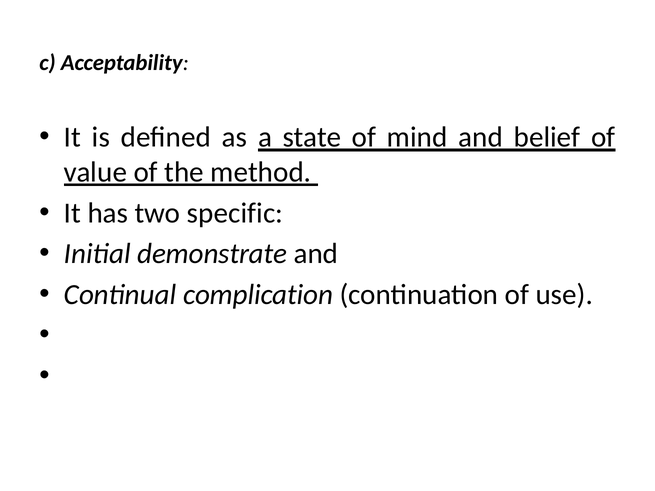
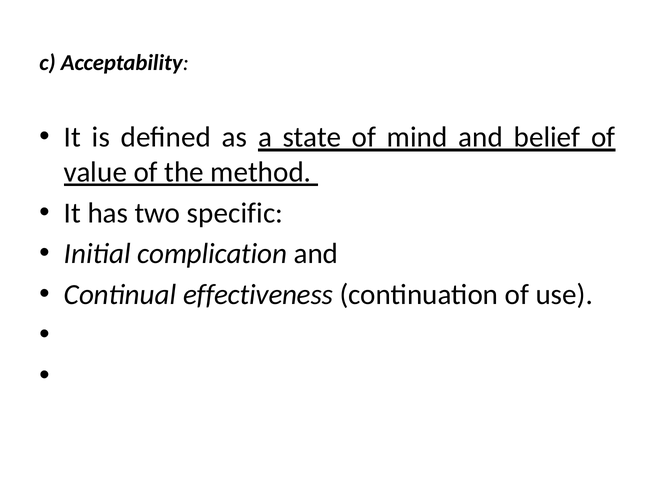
demonstrate: demonstrate -> complication (212, 254)
complication: complication -> effectiveness (258, 295)
